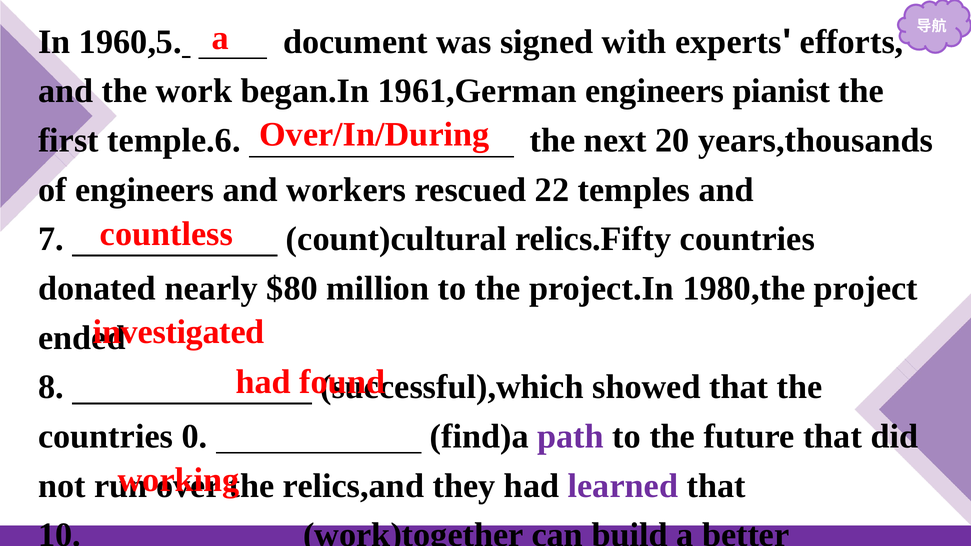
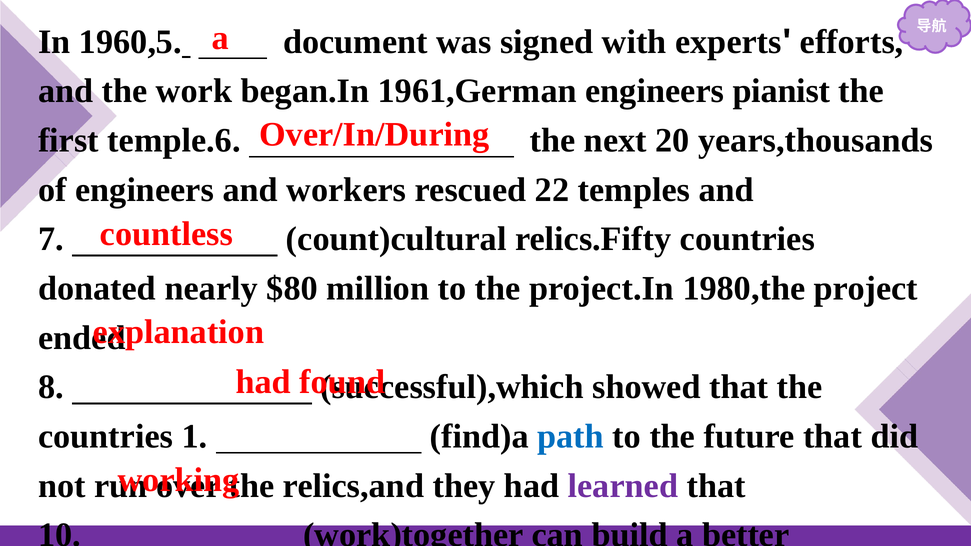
investigated: investigated -> explanation (179, 332)
0: 0 -> 1 (194, 436)
path colour: purple -> blue (571, 436)
